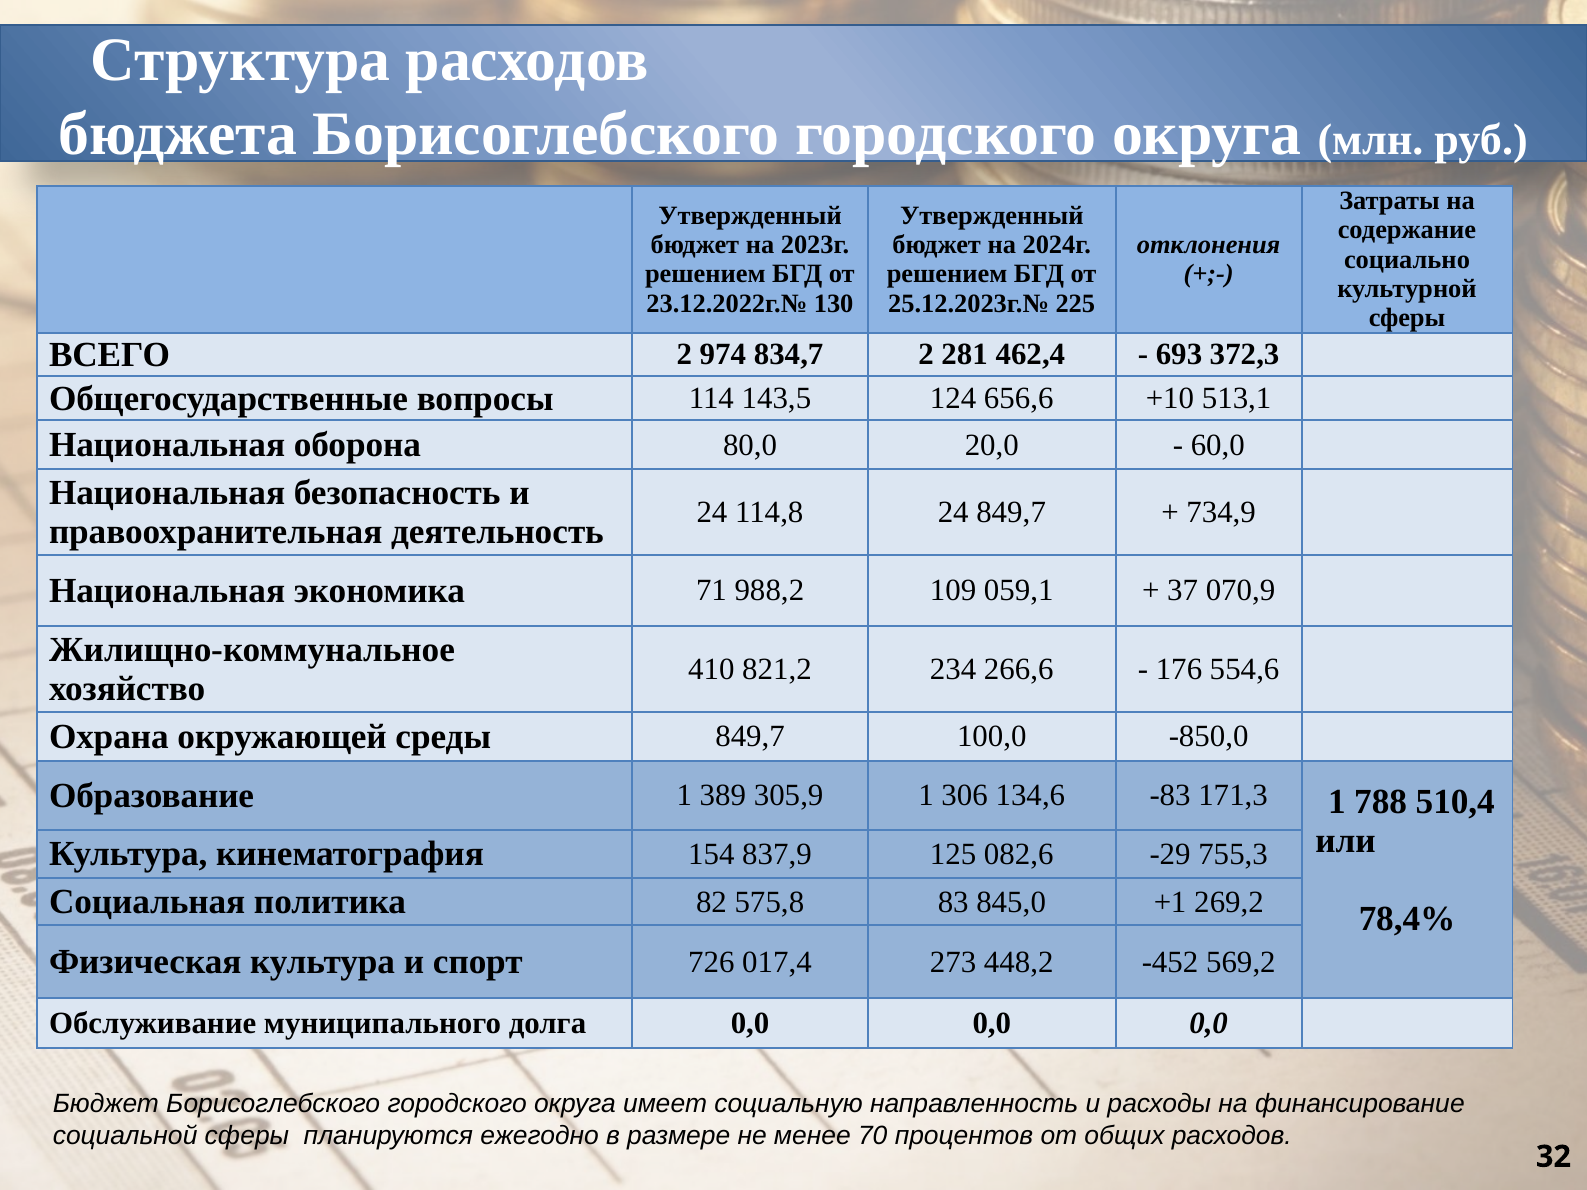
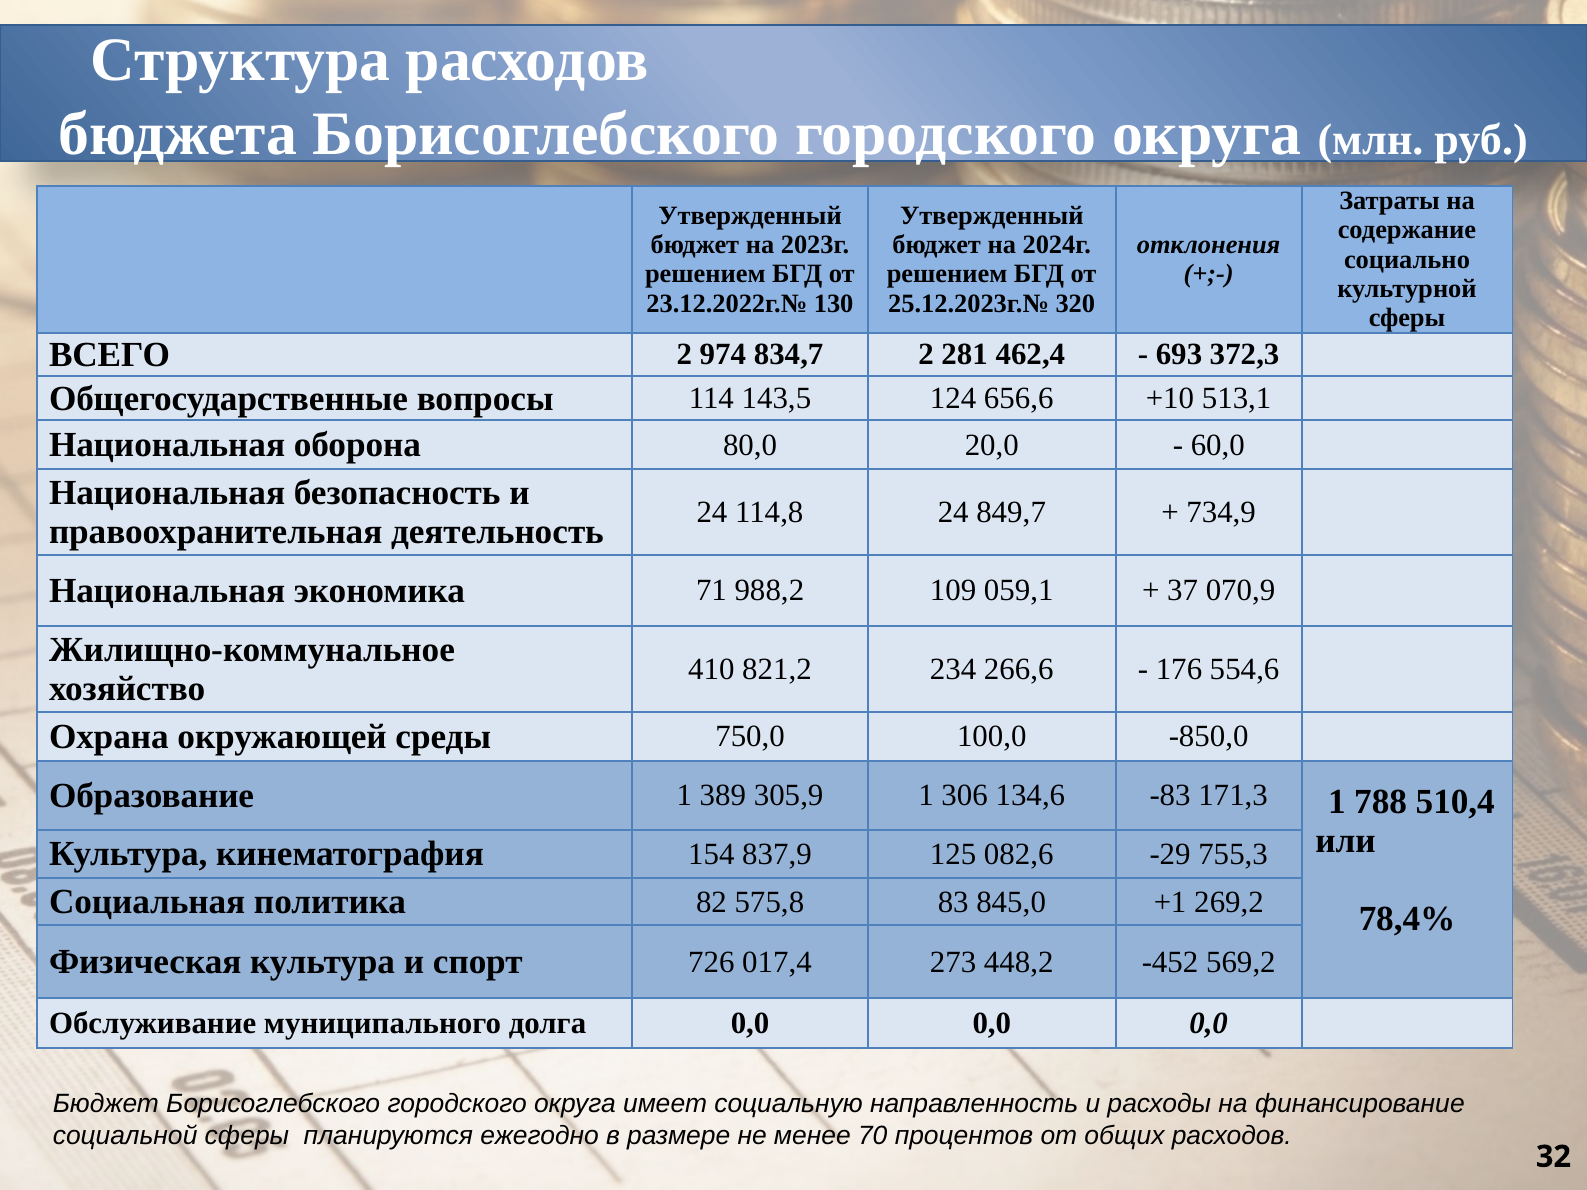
225: 225 -> 320 (1075, 304)
среды 849,7: 849,7 -> 750,0 (750, 737)
